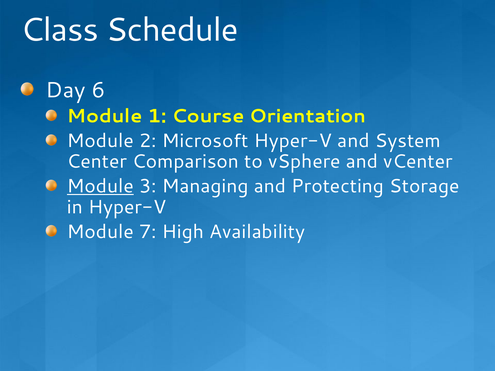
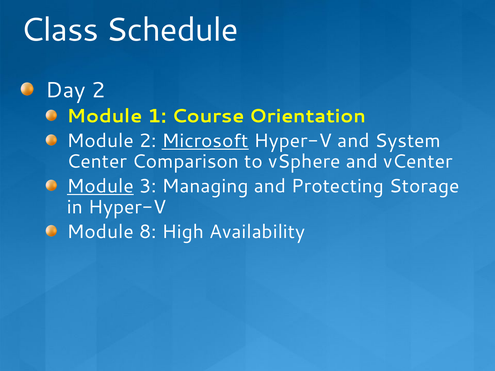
Day 6: 6 -> 2 (99, 90)
Microsoft underline: none -> present (205, 141)
7: 7 -> 8 (148, 232)
